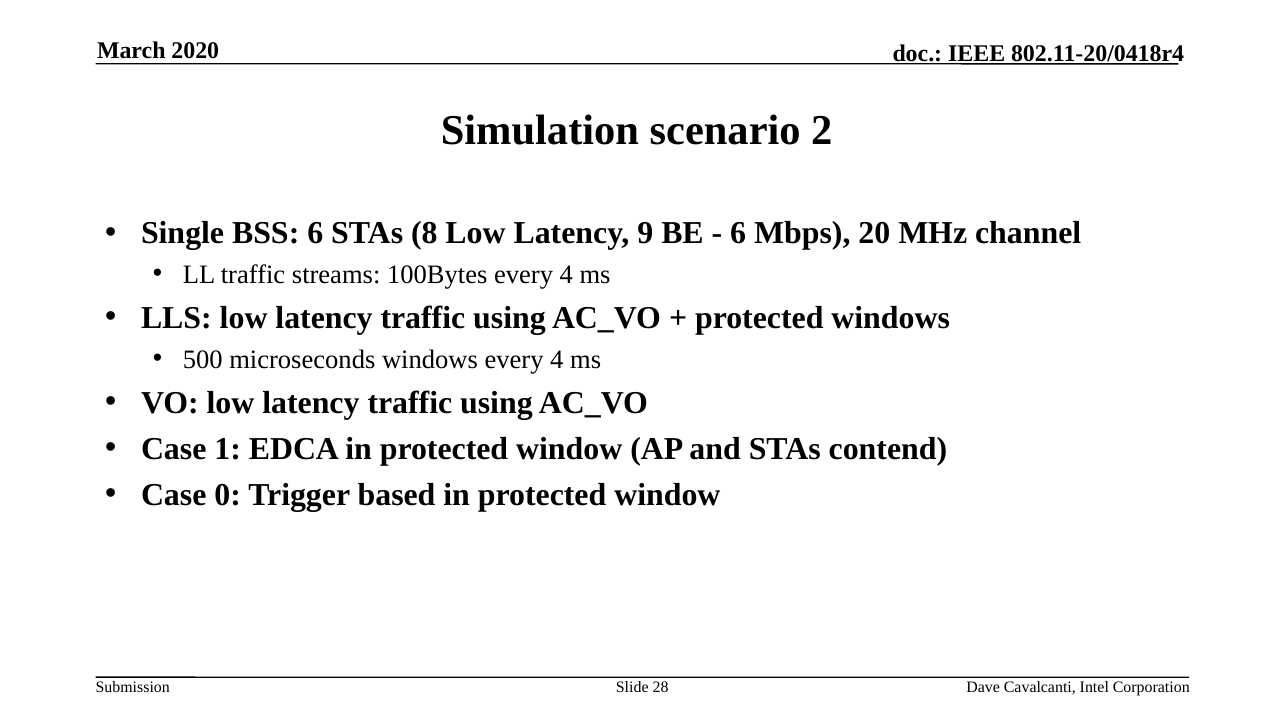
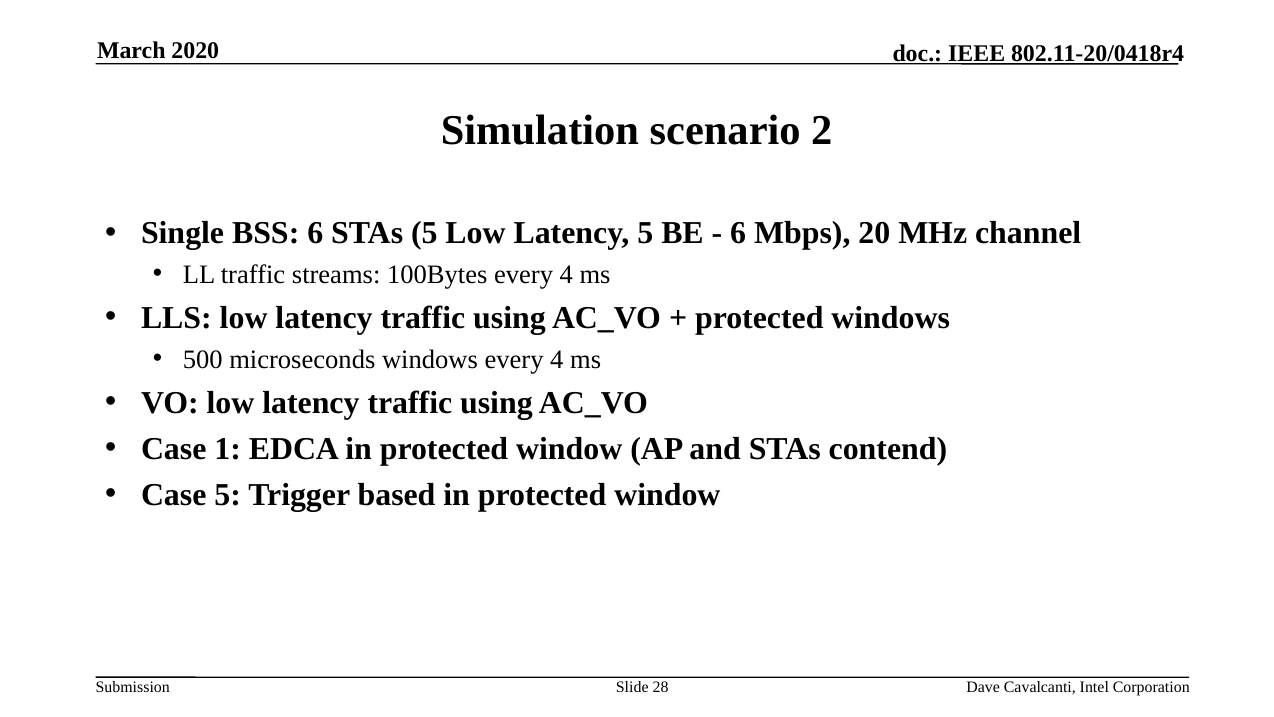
STAs 8: 8 -> 5 (424, 233)
Latency 9: 9 -> 5 (645, 233)
Case 0: 0 -> 5 (228, 495)
